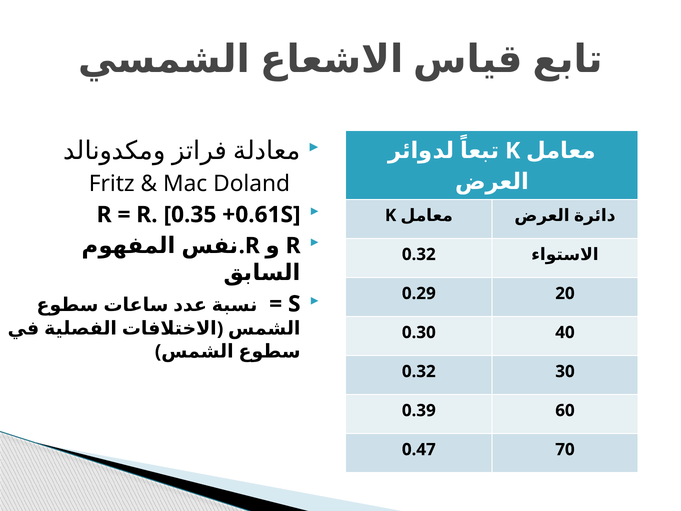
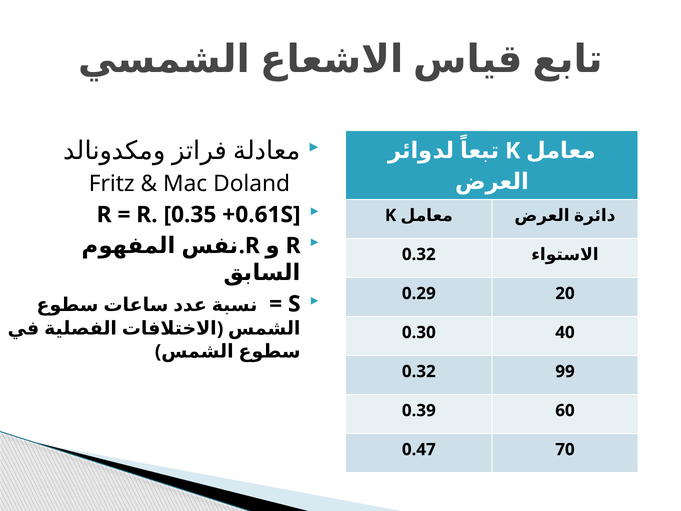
30: 30 -> 99 (565, 371)
